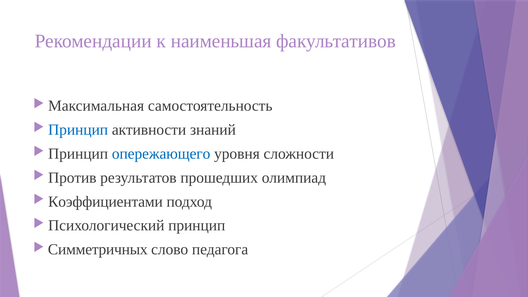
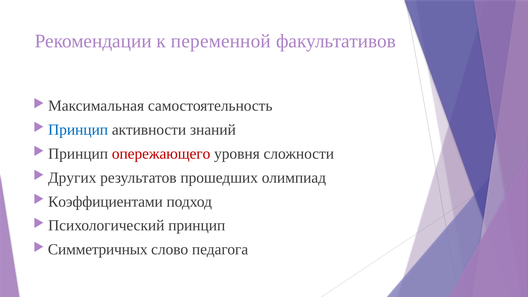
наименьшая: наименьшая -> переменной (221, 41)
опережающего colour: blue -> red (161, 154)
Против: Против -> Других (72, 178)
